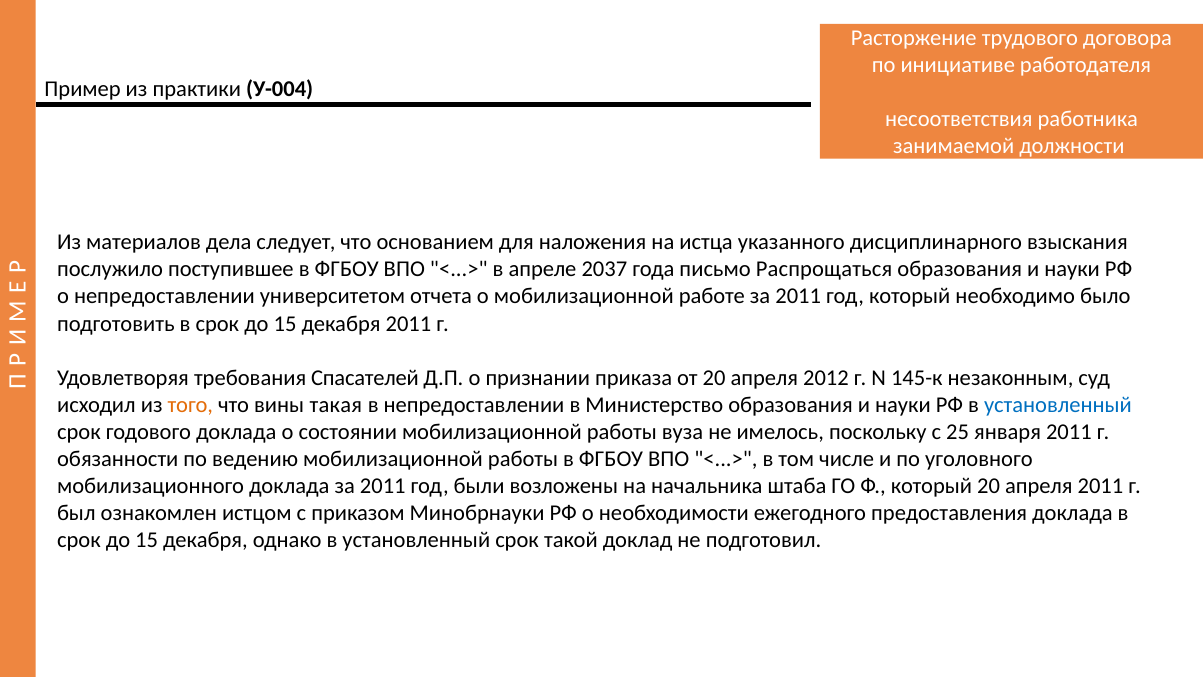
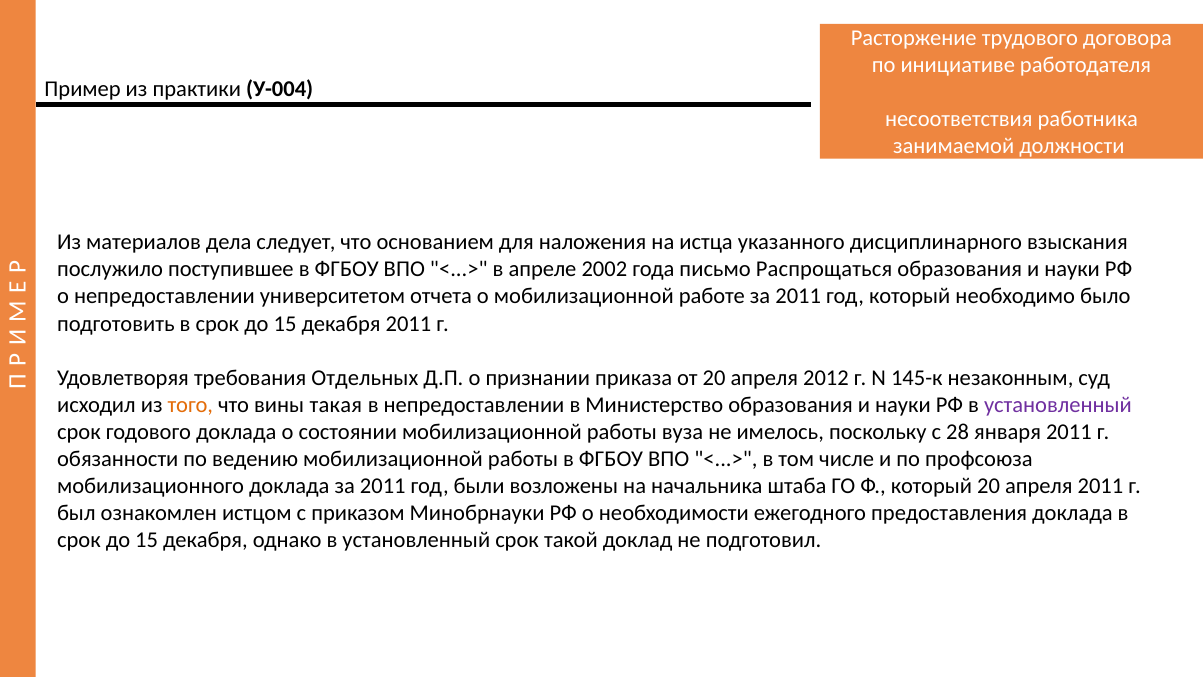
2037: 2037 -> 2002 (604, 269)
Спасателей: Спасателей -> Отдельных (365, 378)
установленный colour: blue -> purple (1058, 405)
25: 25 -> 28 (958, 432)
уголовного: уголовного -> профсоюза (979, 459)
